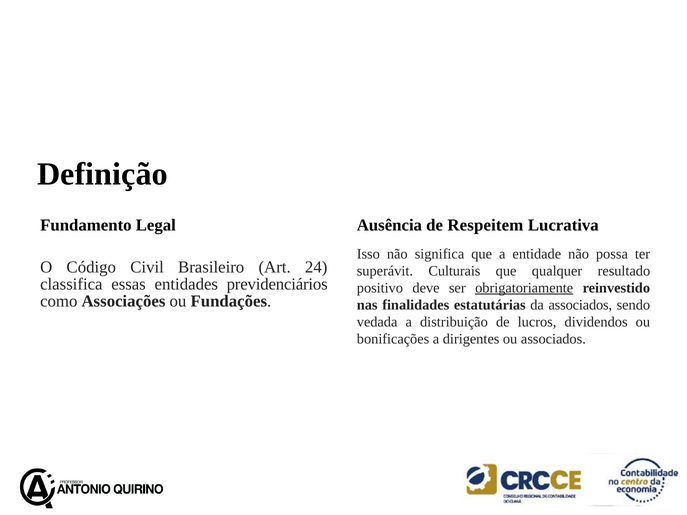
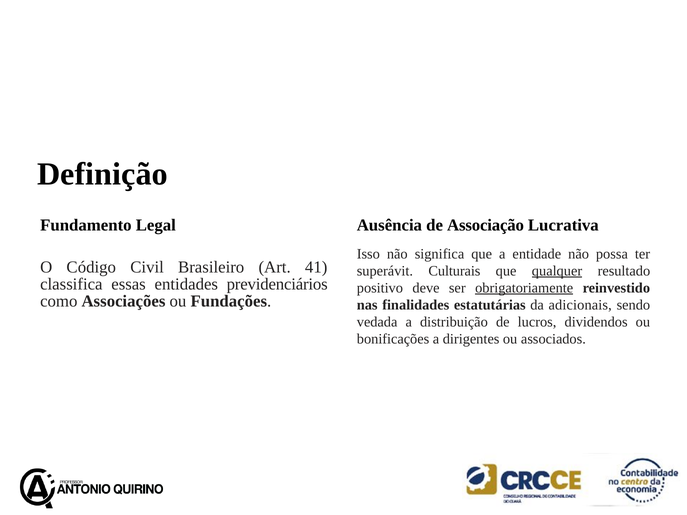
Respeitem: Respeitem -> Associação (486, 226)
24: 24 -> 41 (316, 268)
qualquer underline: none -> present (557, 271)
da associados: associados -> adicionais (580, 305)
